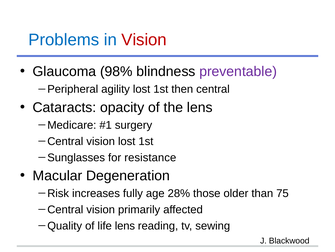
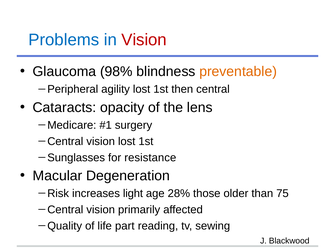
preventable colour: purple -> orange (238, 71)
fully: fully -> light (133, 193)
life lens: lens -> part (125, 225)
